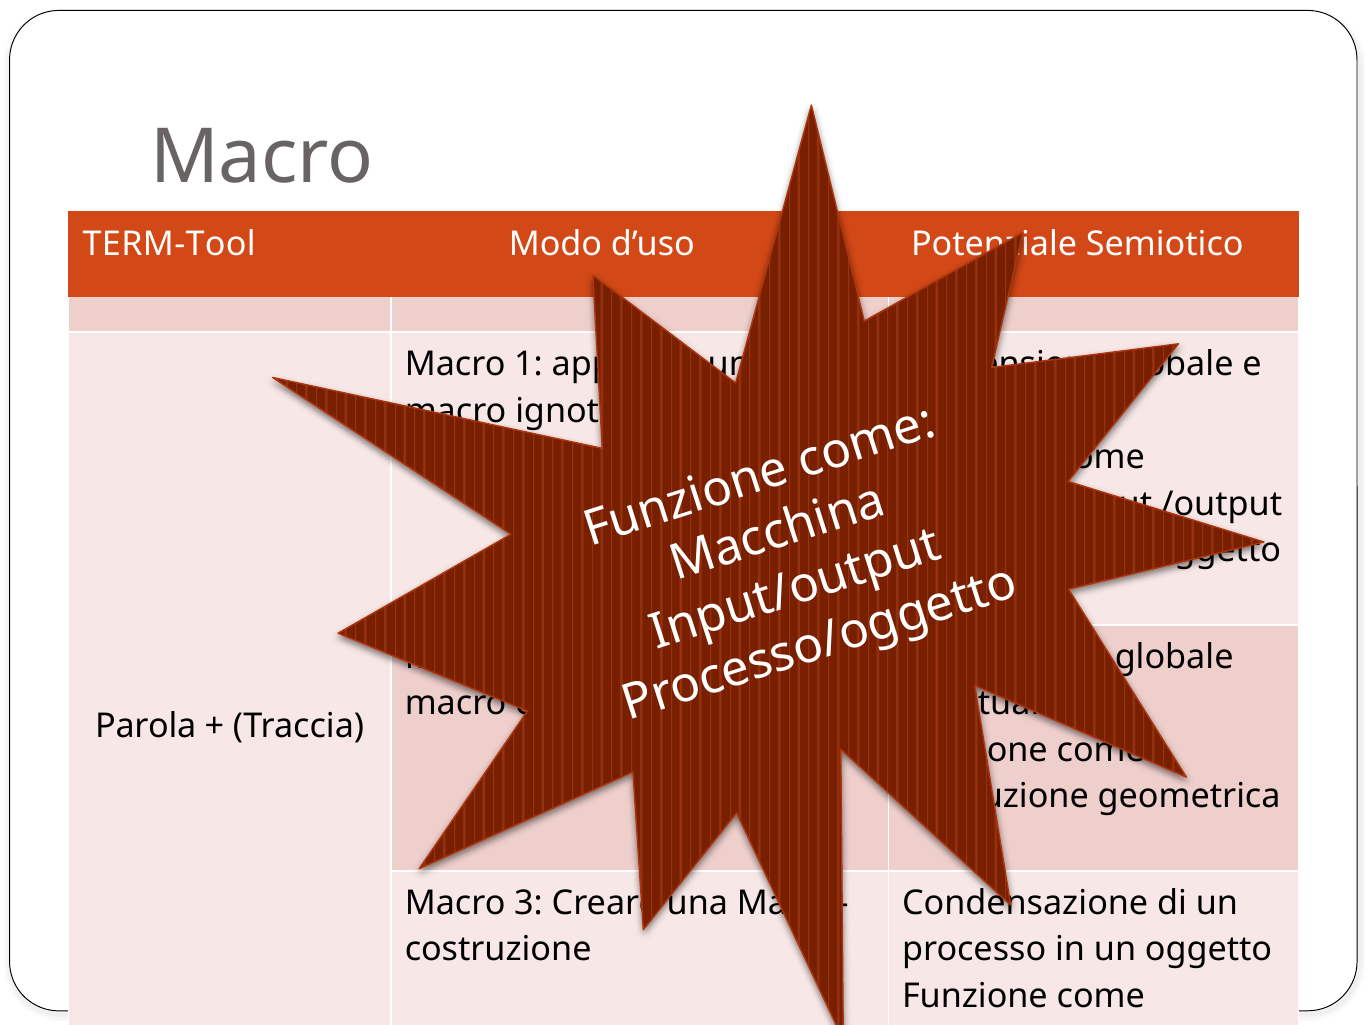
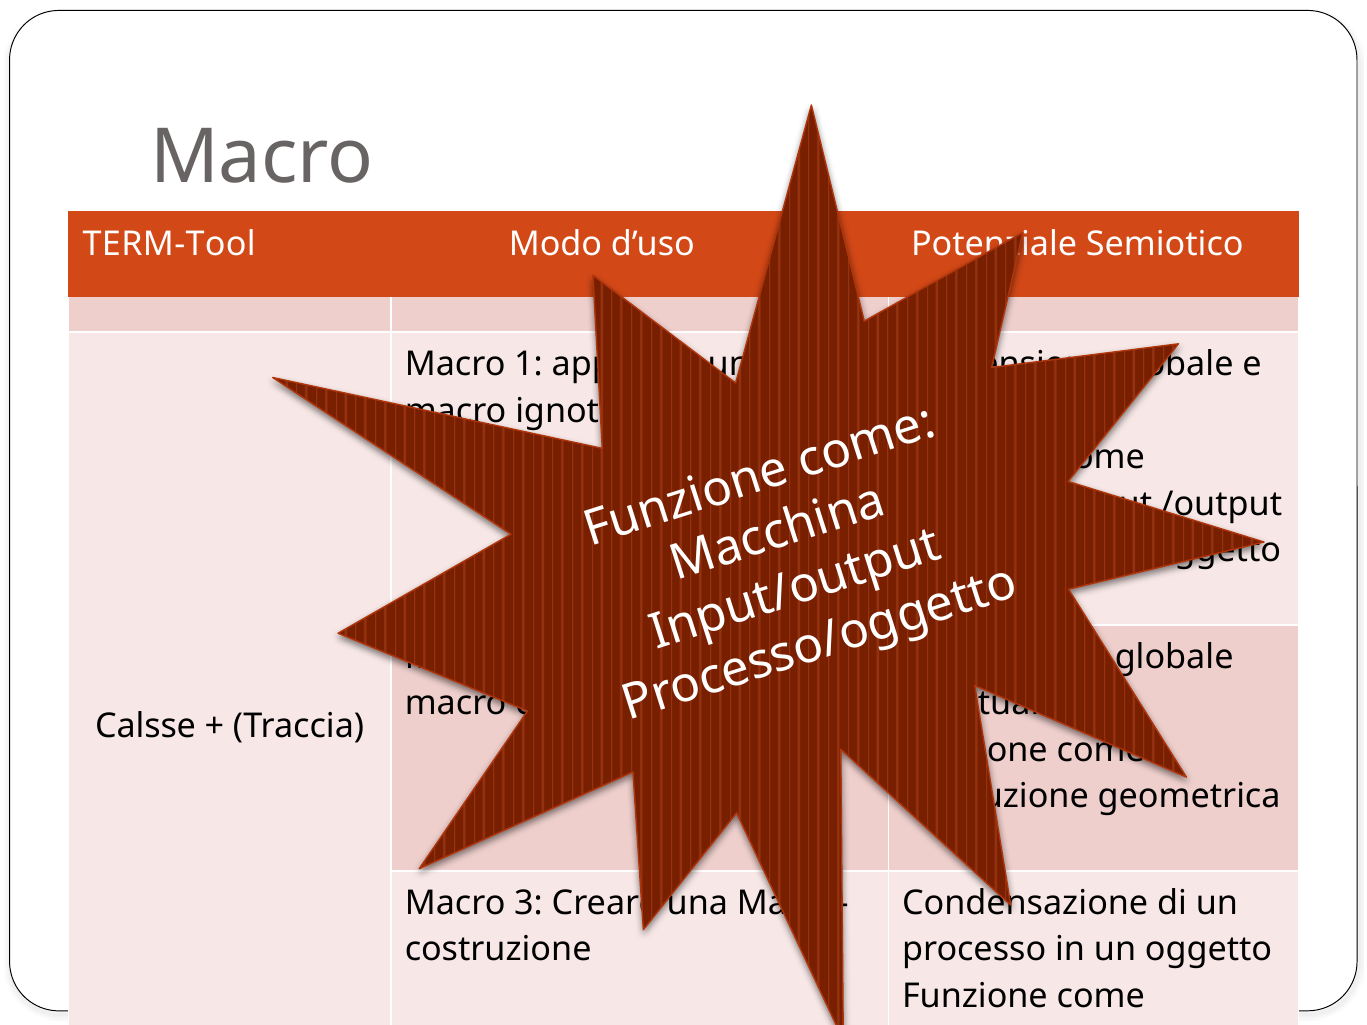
Parola: Parola -> Calsse (146, 727)
